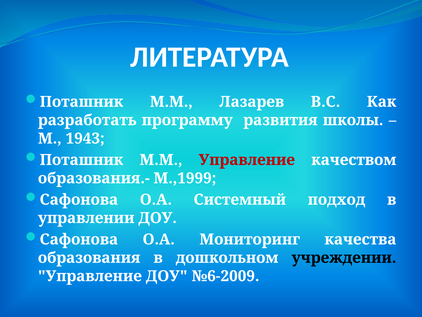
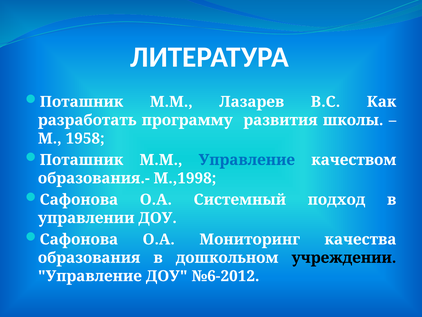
1943: 1943 -> 1958 (85, 138)
Управление colour: red -> blue (247, 160)
М.,1999: М.,1999 -> М.,1998 (185, 178)
№6-2009: №6-2009 -> №6-2012 (225, 276)
